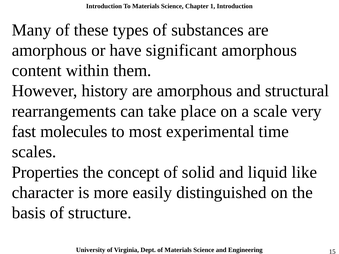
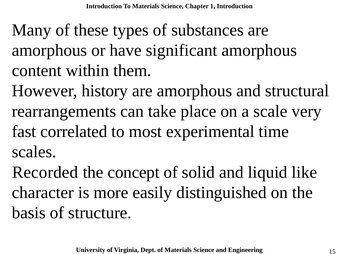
molecules: molecules -> correlated (74, 132)
Properties: Properties -> Recorded (45, 172)
